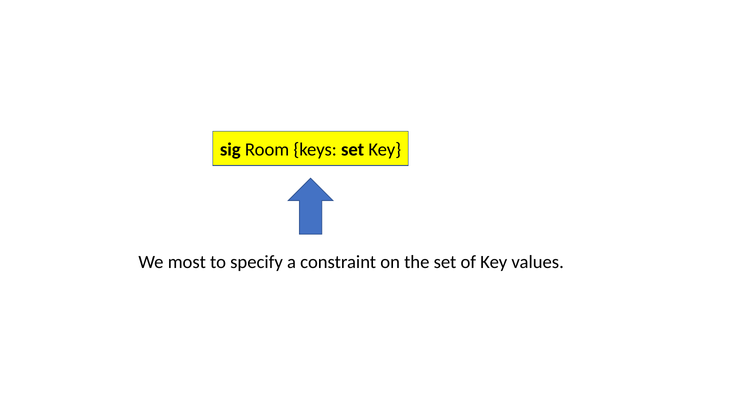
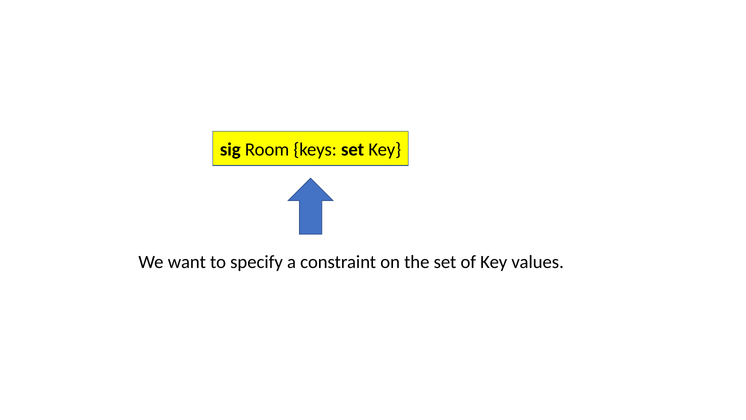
most: most -> want (187, 262)
